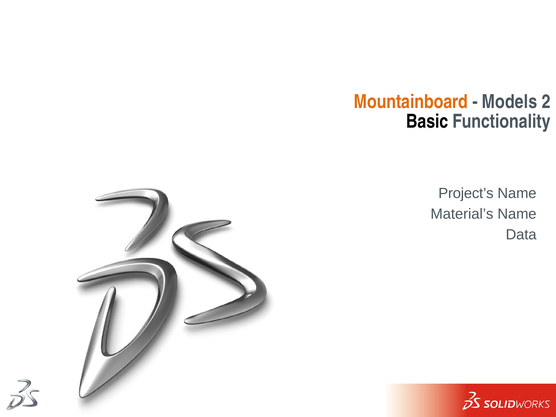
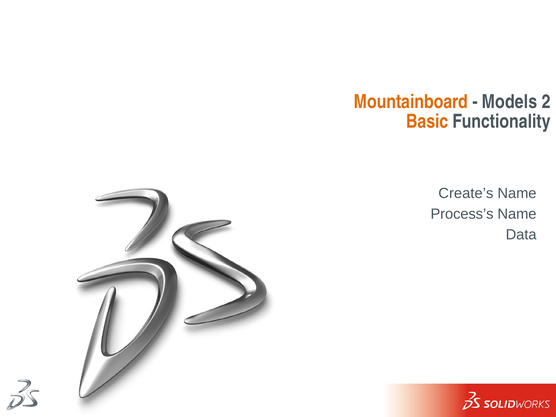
Basic colour: black -> orange (427, 121)
Project’s: Project’s -> Create’s (466, 193)
Material’s: Material’s -> Process’s (462, 214)
